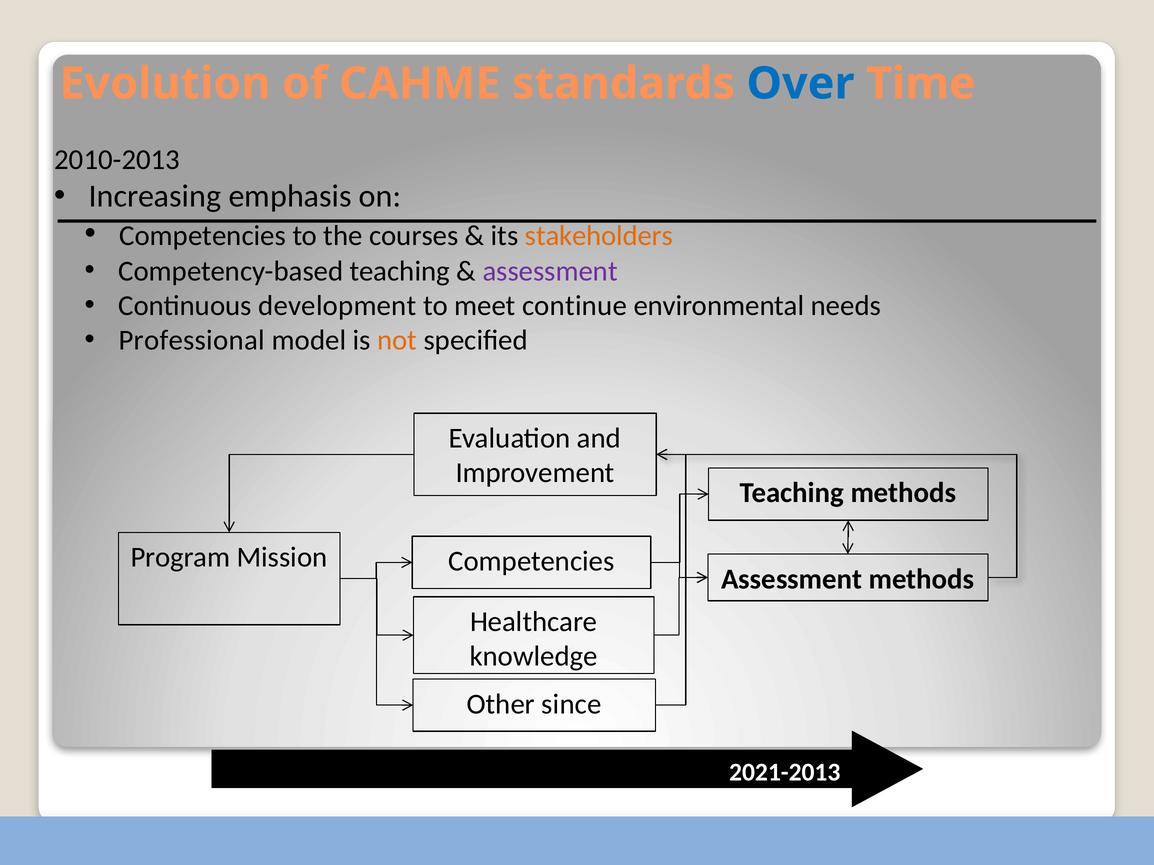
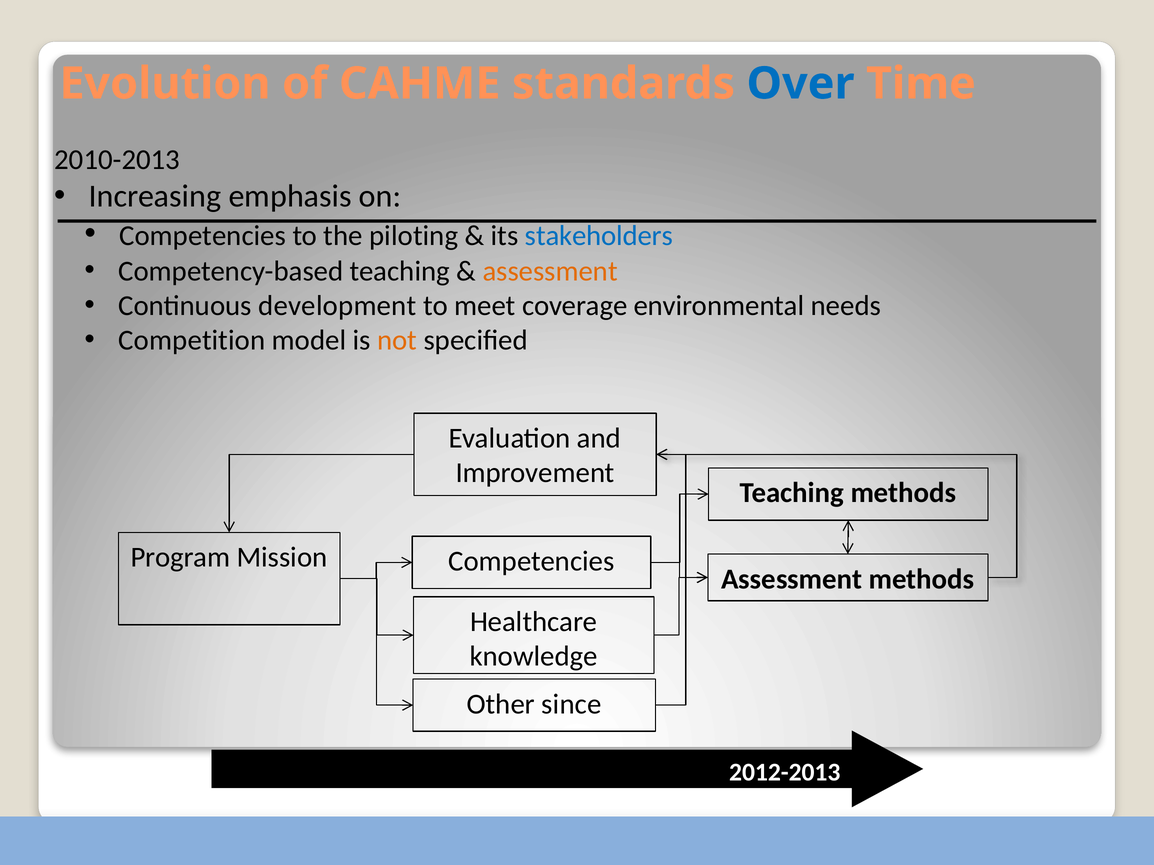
courses: courses -> piloting (414, 236)
stakeholders colour: orange -> blue (599, 236)
assessment colour: purple -> orange (550, 271)
continue: continue -> coverage (575, 306)
Professional: Professional -> Competition (192, 340)
2021-2013: 2021-2013 -> 2012-2013 (785, 773)
